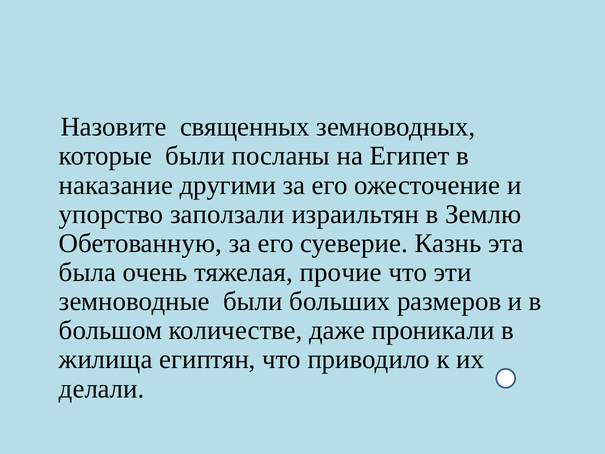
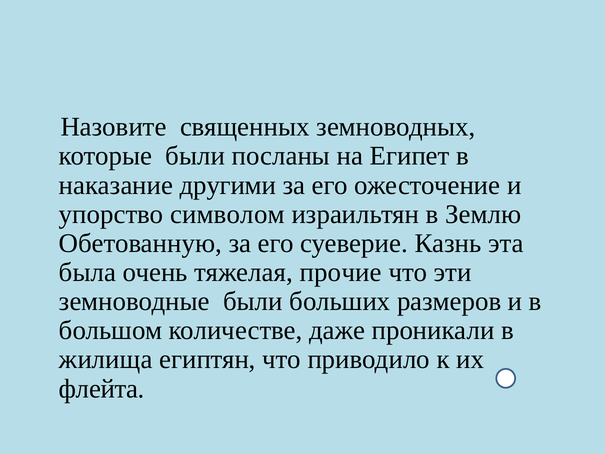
заползали: заползали -> символом (227, 214)
делали: делали -> флейта (102, 388)
